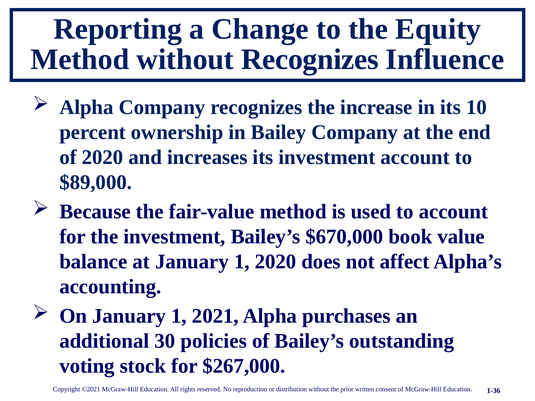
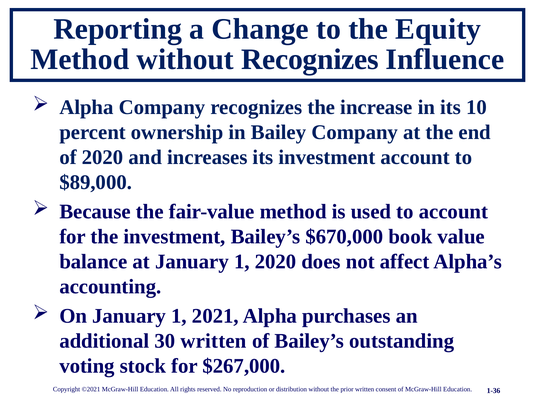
30 policies: policies -> written (214, 341)
